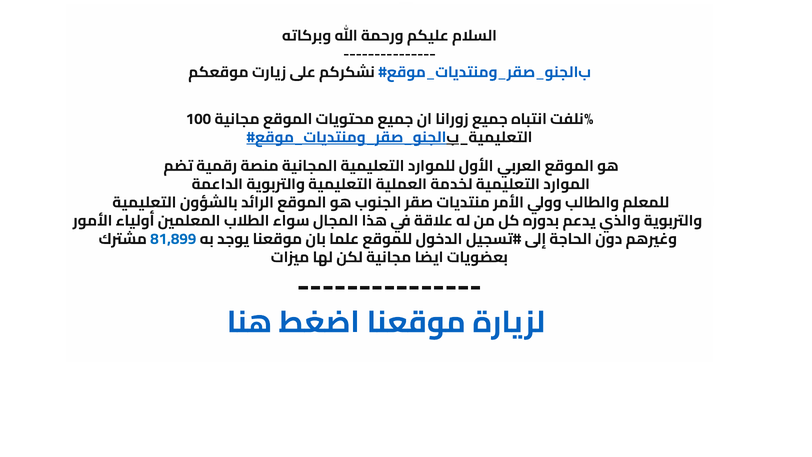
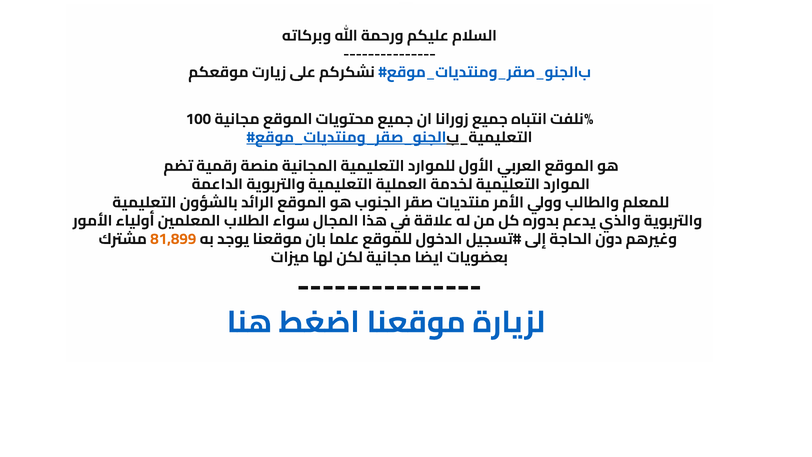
81,899 colour: blue -> orange (173, 239)
